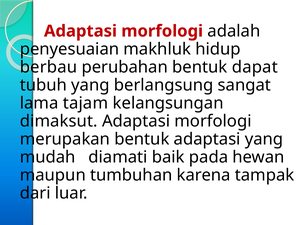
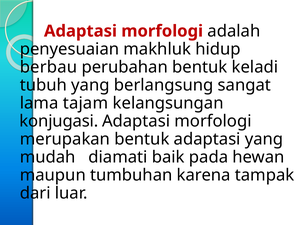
dapat: dapat -> keladi (255, 67)
dimaksut: dimaksut -> konjugasi (59, 121)
